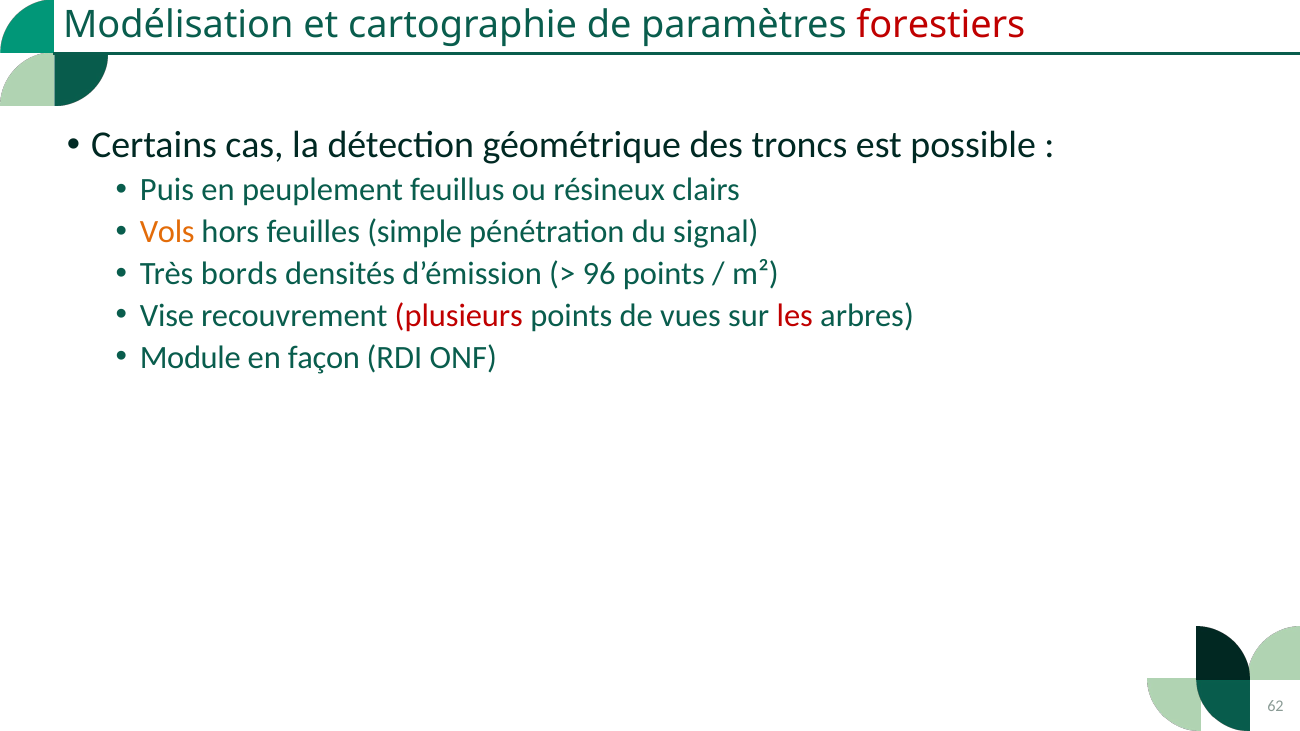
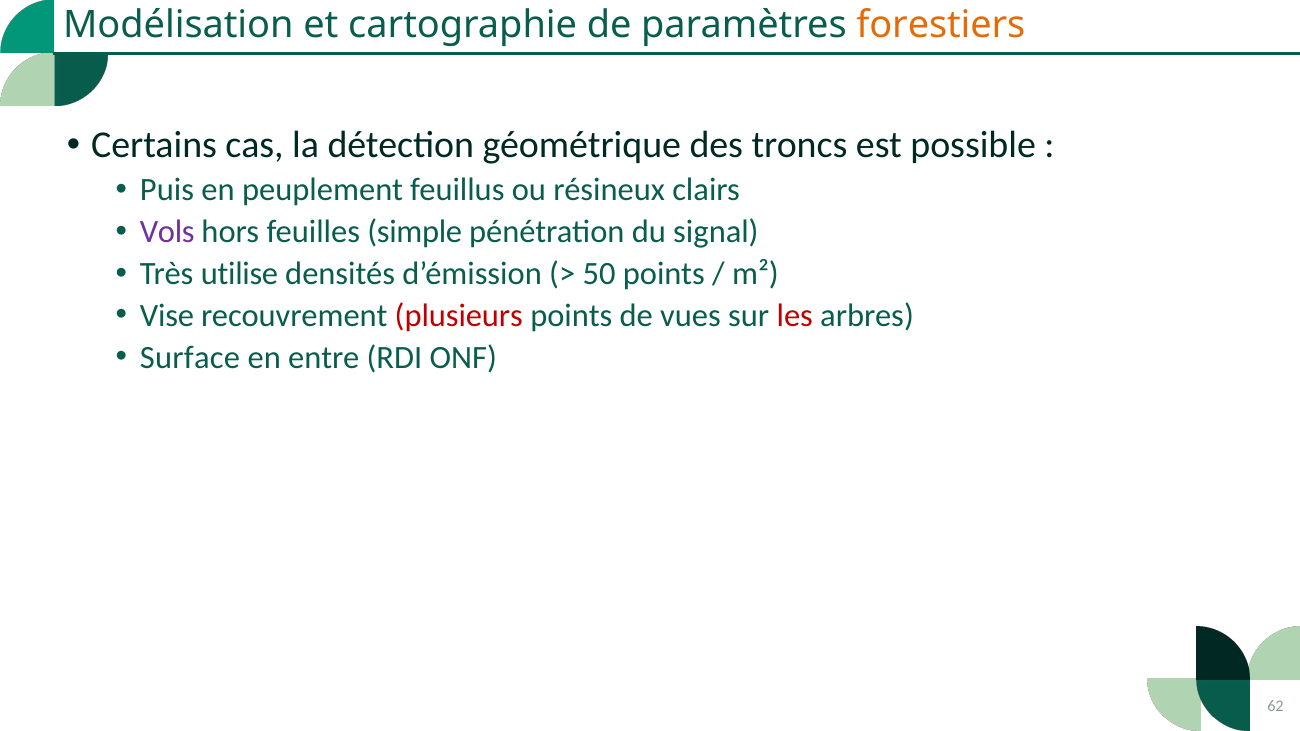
forestiers colour: red -> orange (941, 25)
Vols colour: orange -> purple (167, 232)
bords: bords -> utilise (239, 274)
96: 96 -> 50 (599, 274)
Module: Module -> Surface (190, 357)
façon: façon -> entre (324, 357)
